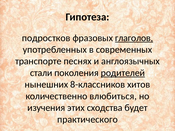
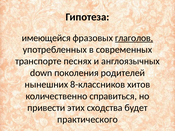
подростков: подростков -> имеющейся (46, 38)
стали: стали -> down (41, 73)
родителей underline: present -> none (123, 73)
влюбиться: влюбиться -> справиться (113, 96)
изучения: изучения -> привести (46, 108)
